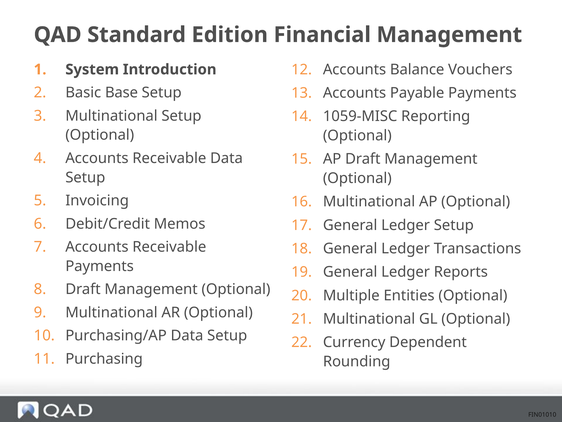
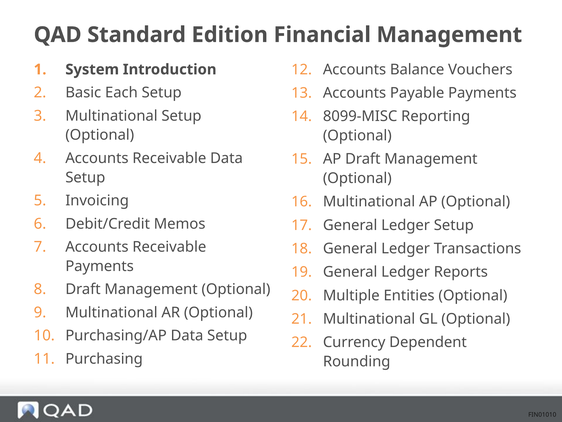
Base: Base -> Each (121, 93)
1059-MISC: 1059-MISC -> 8099-MISC (360, 116)
